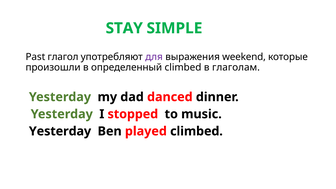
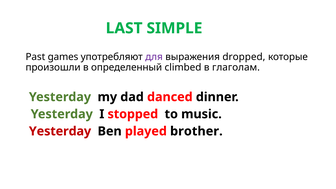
STAY: STAY -> LAST (124, 28)
глагол: глагол -> games (63, 57)
weekend: weekend -> dropped (244, 57)
Yesterday colour: black -> red (60, 131)
played climbed: climbed -> brother (196, 131)
